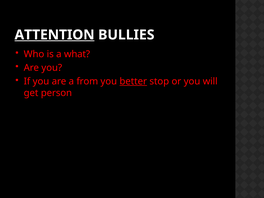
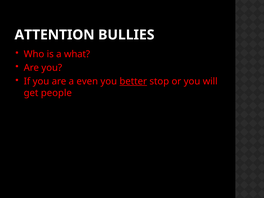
ATTENTION underline: present -> none (55, 35)
from: from -> even (87, 81)
person: person -> people (56, 93)
